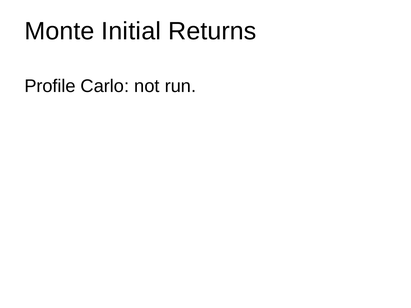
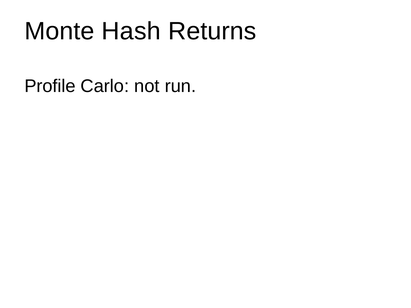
Initial: Initial -> Hash (131, 31)
